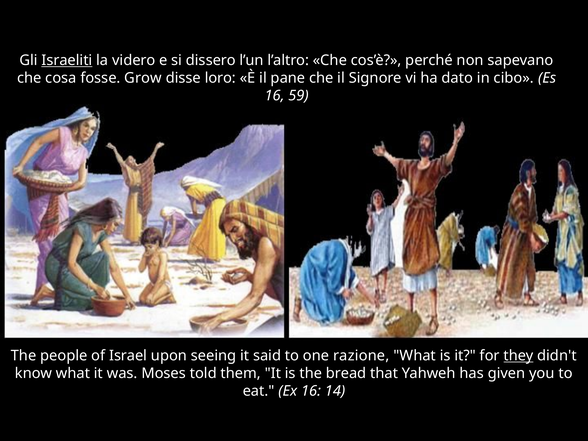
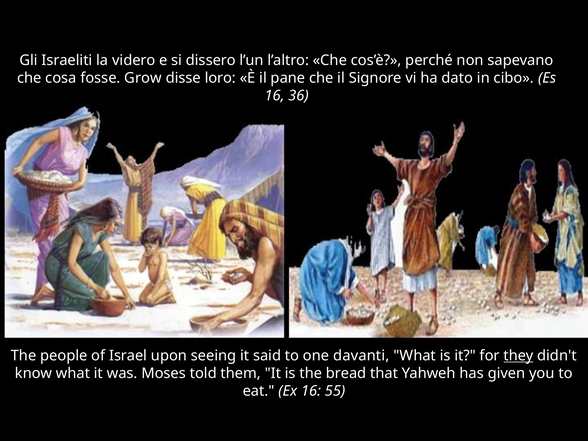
Israeliti underline: present -> none (67, 60)
59: 59 -> 36 (298, 96)
razione: razione -> davanti (361, 356)
14: 14 -> 55 (335, 391)
